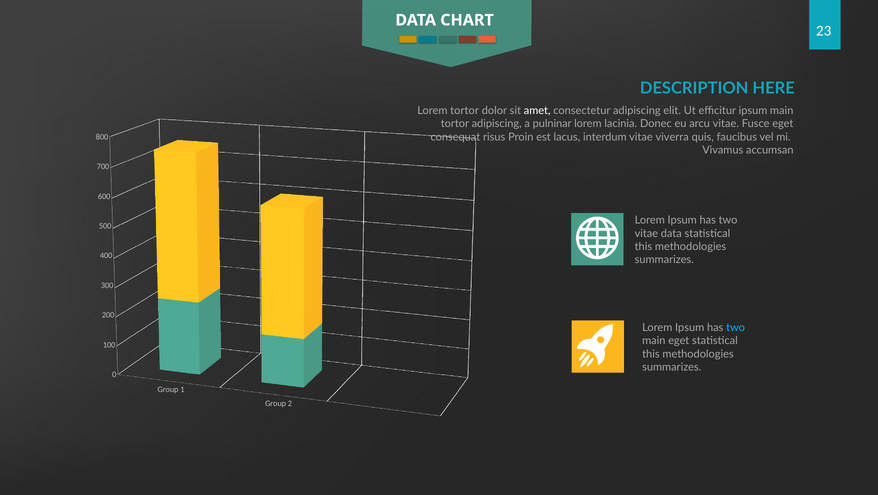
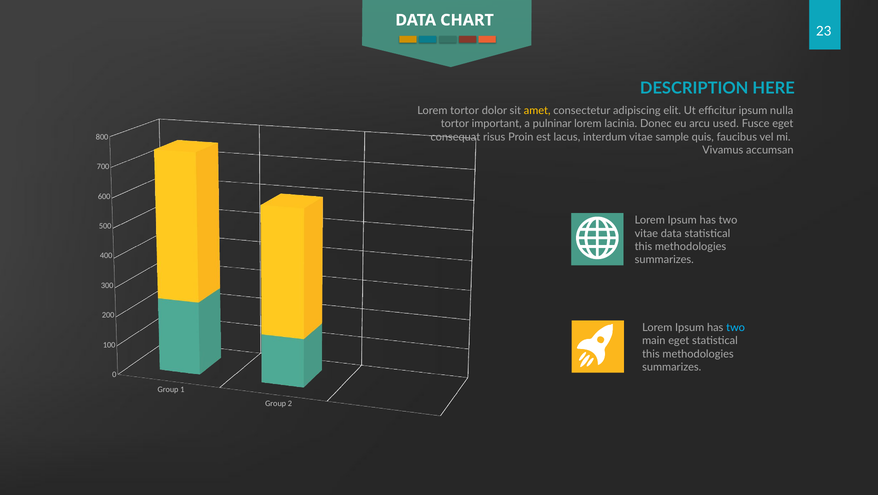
amet colour: white -> yellow (537, 111)
ipsum main: main -> nulla (782, 111)
tortor adipiscing: adipiscing -> important (497, 124)
arcu vitae: vitae -> used (726, 124)
viverra: viverra -> sample (672, 137)
